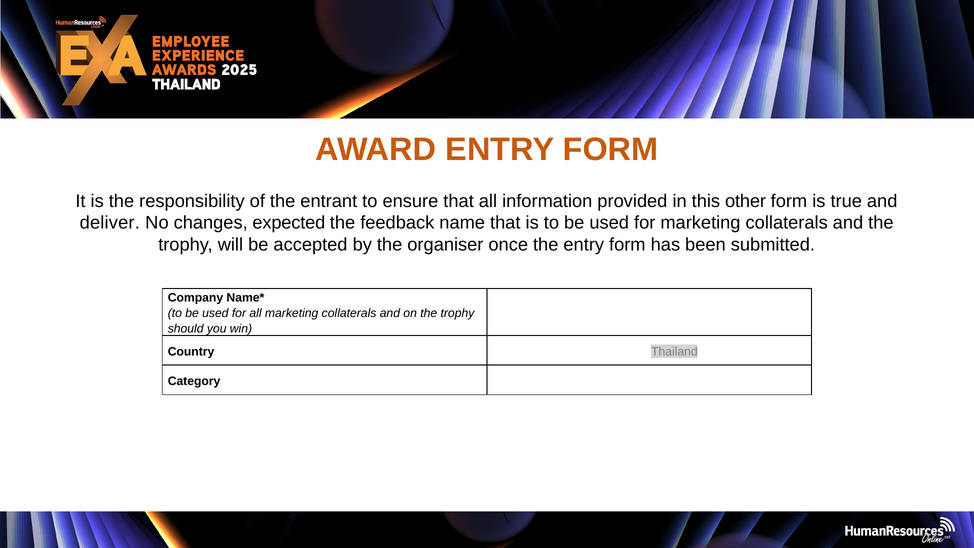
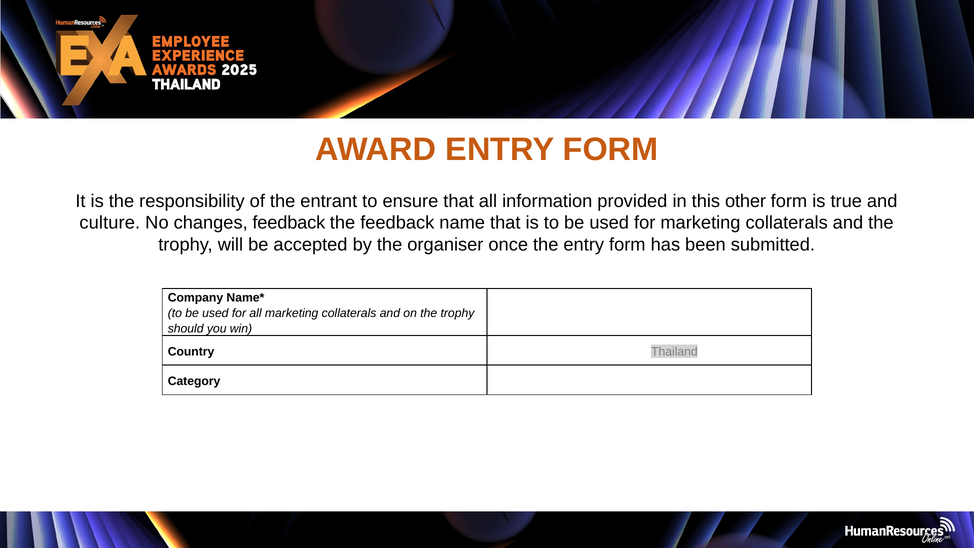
deliver: deliver -> culture (110, 223)
changes expected: expected -> feedback (289, 223)
